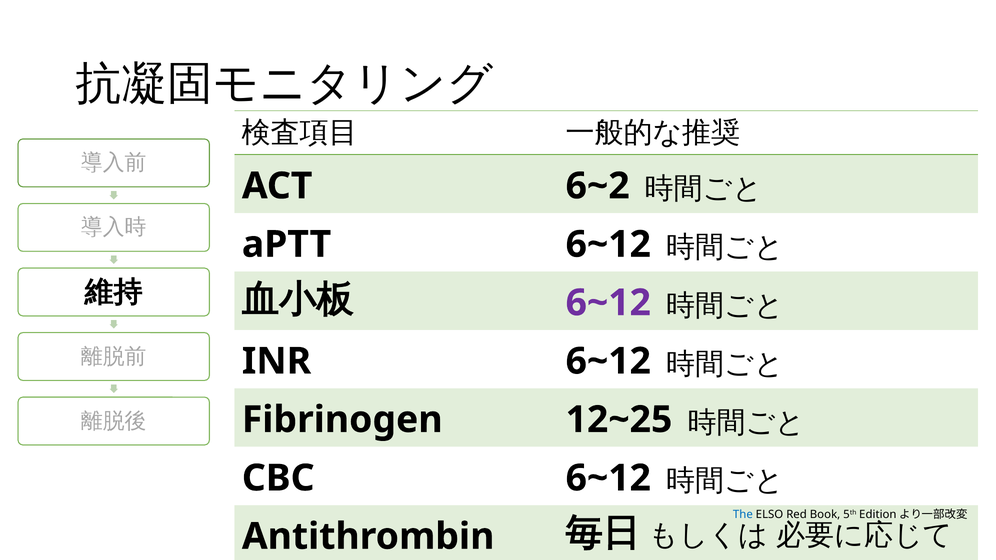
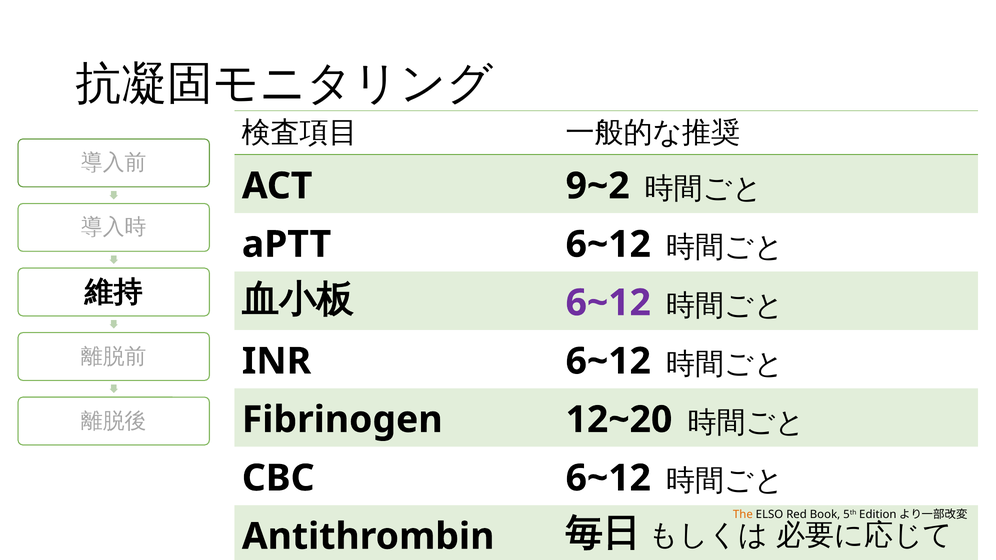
6~2: 6~2 -> 9~2 (598, 186)
12~25: 12~25 -> 12~20 (619, 420)
The colour: blue -> orange (743, 514)
